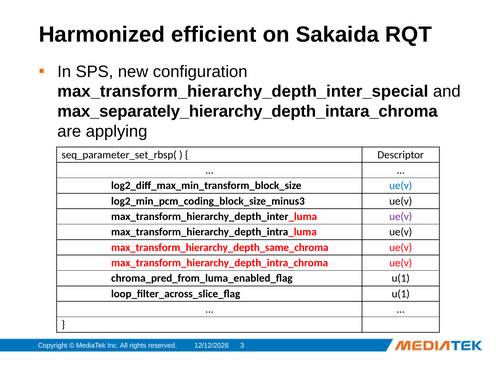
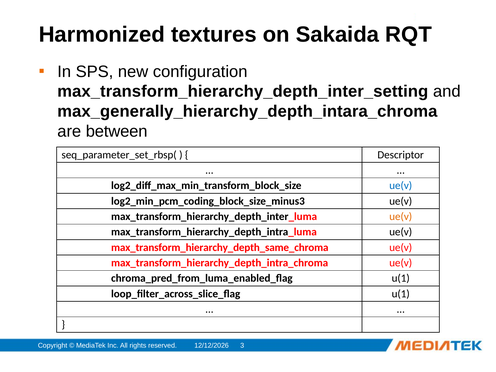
efficient: efficient -> textures (214, 35)
max_transform_hierarchy_depth_inter_special: max_transform_hierarchy_depth_inter_special -> max_transform_hierarchy_depth_inter_setting (243, 92)
max_separately_hierarchy_depth_intara_chroma: max_separately_hierarchy_depth_intara_chroma -> max_generally_hierarchy_depth_intara_chroma (247, 111)
applying: applying -> between (117, 131)
ue(v colour: purple -> orange (401, 217)
